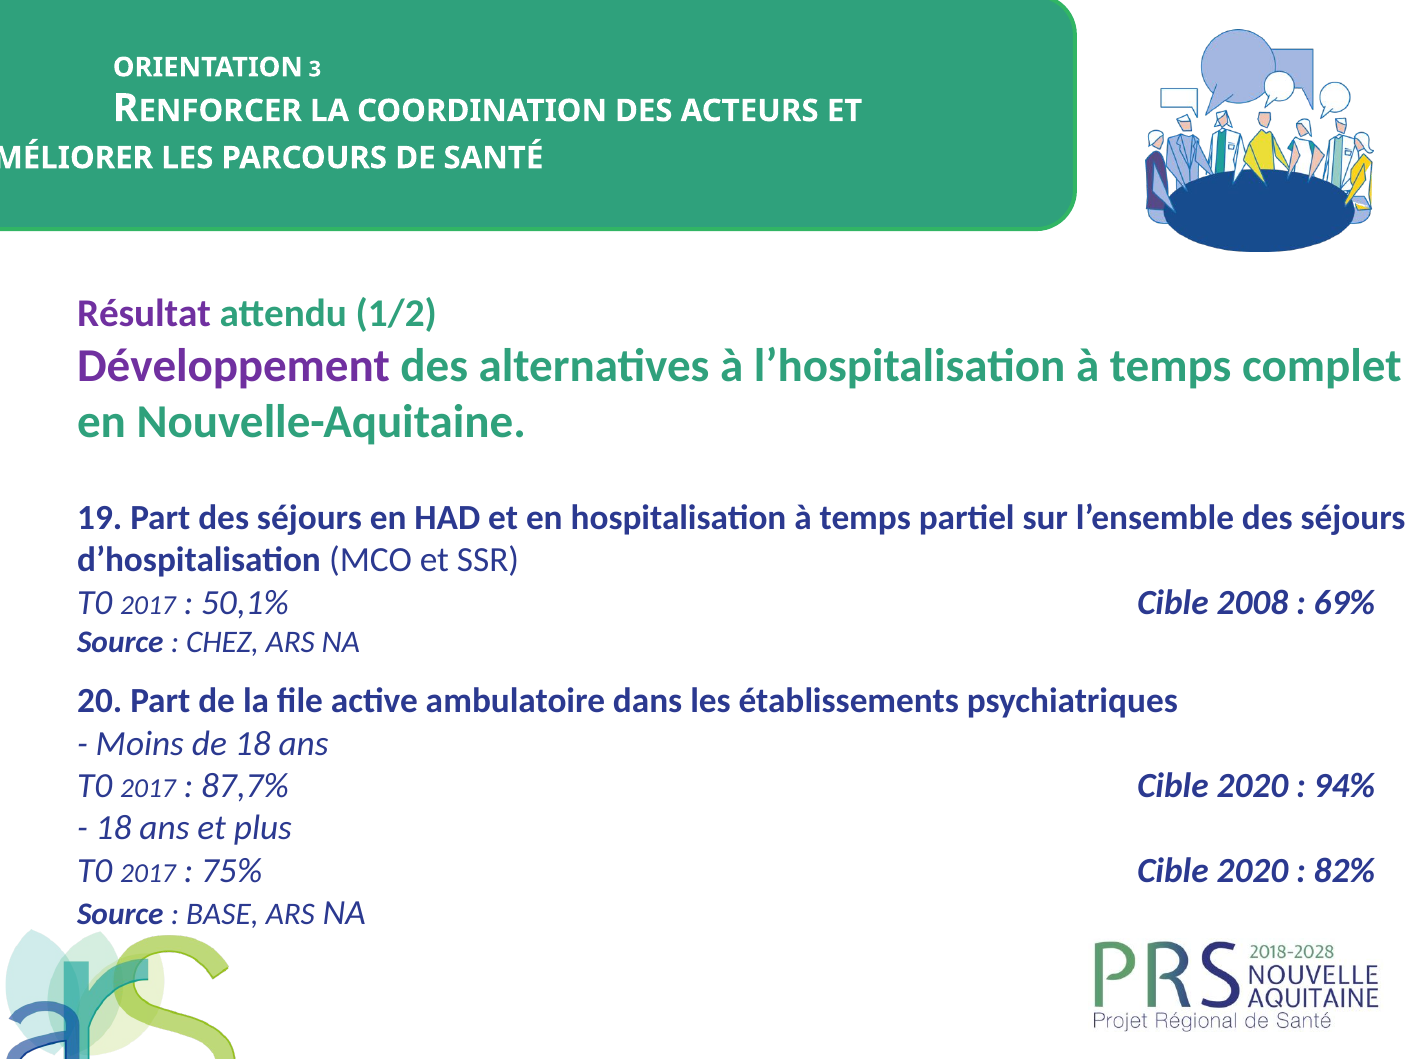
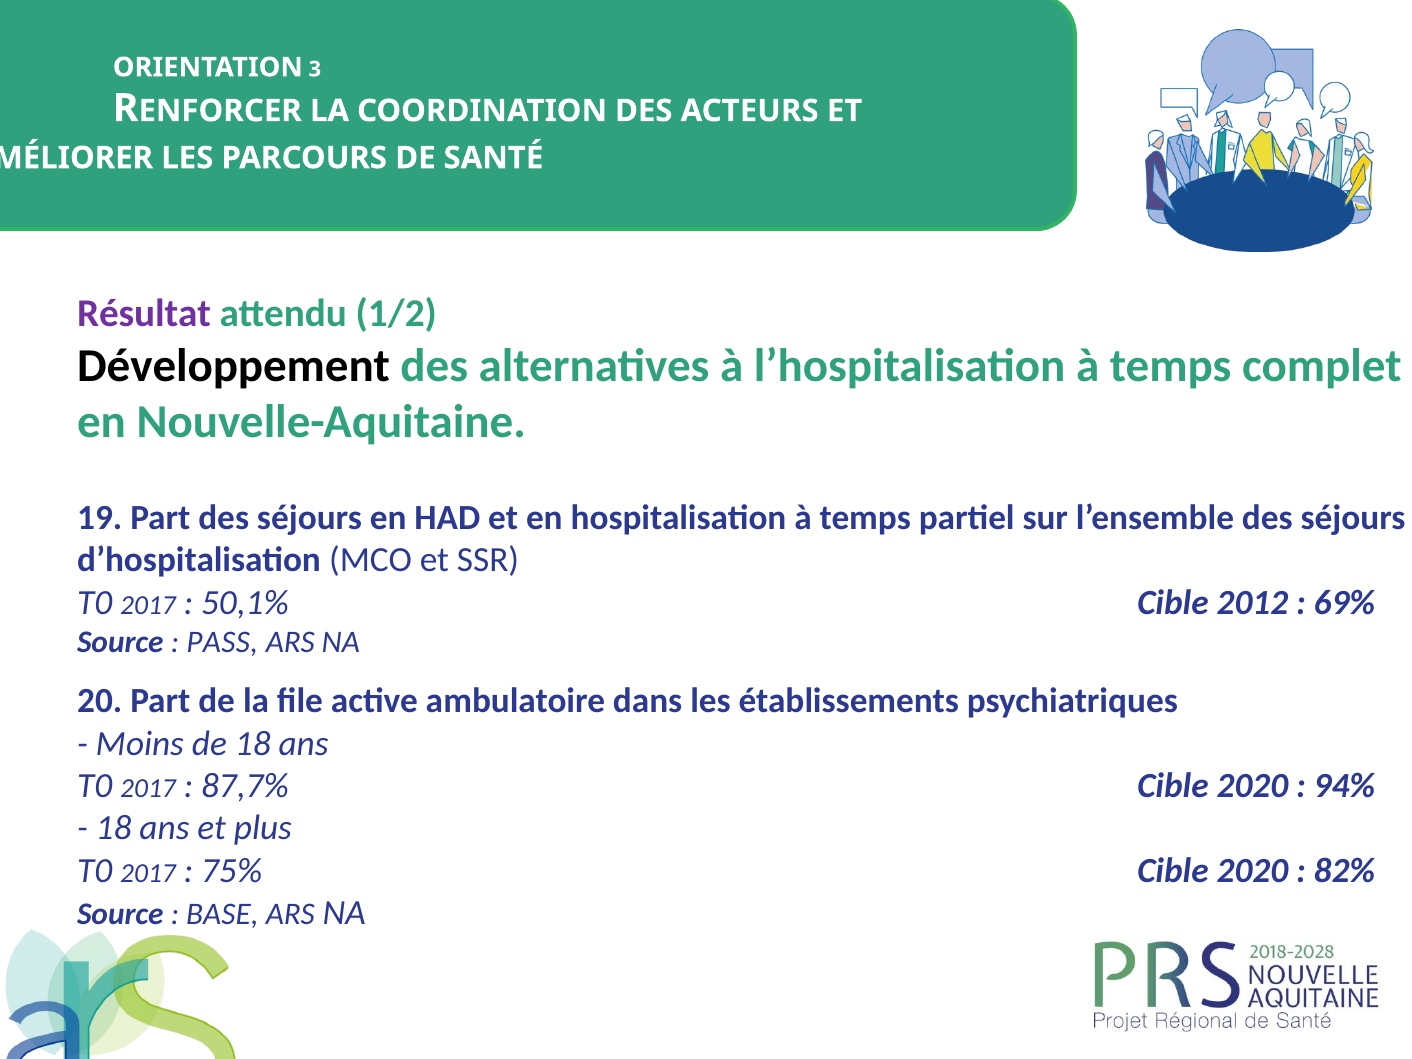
Développement colour: purple -> black (234, 366)
2008: 2008 -> 2012 (1252, 602)
CHEZ: CHEZ -> PASS (222, 642)
